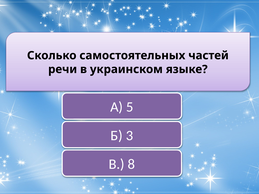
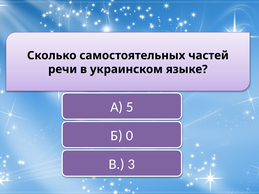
3: 3 -> 0 (130, 136)
8: 8 -> 3 (131, 164)
